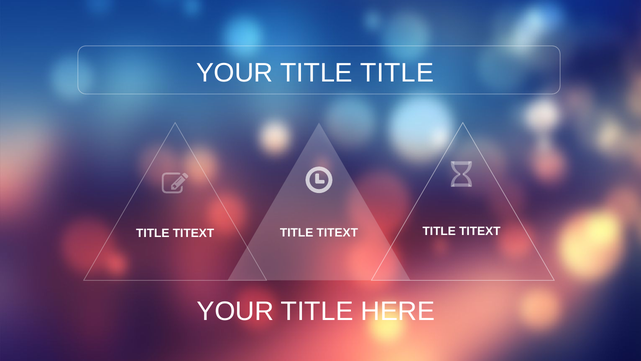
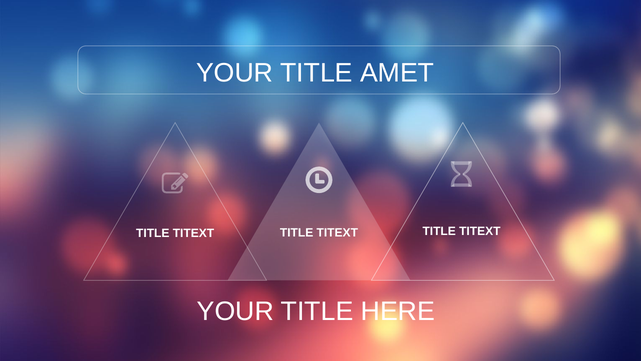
YOUR TITLE TITLE: TITLE -> AMET (397, 73)
